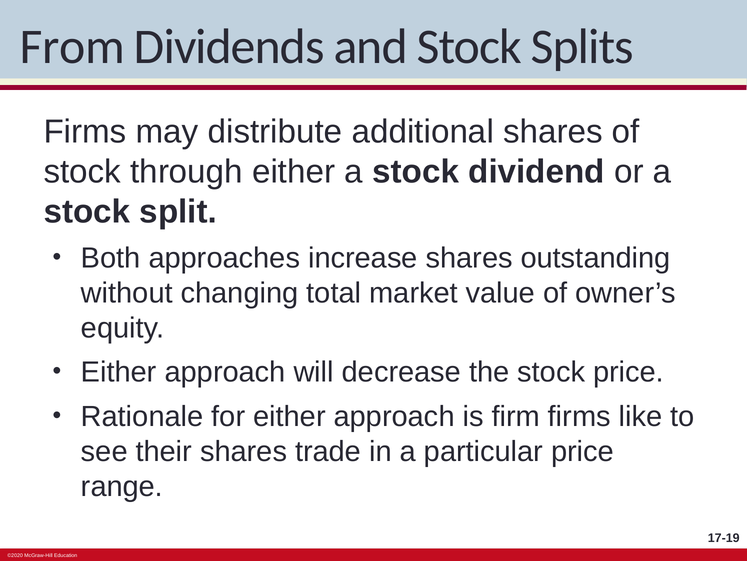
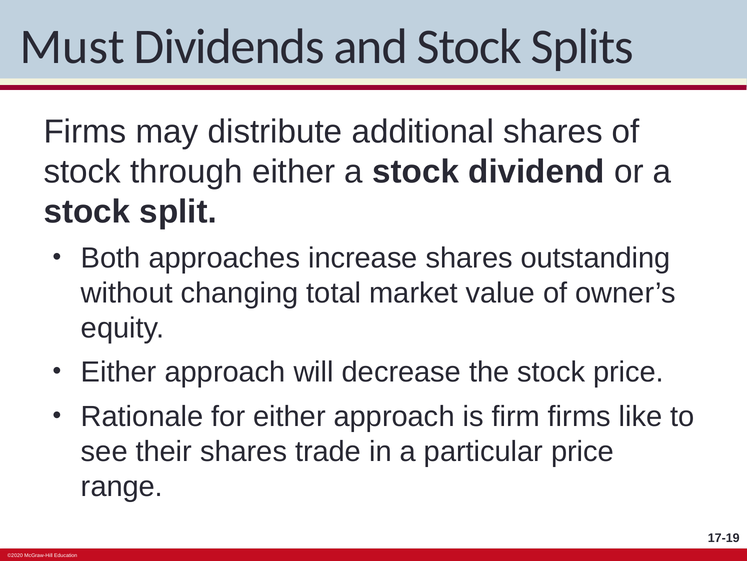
From: From -> Must (72, 47)
